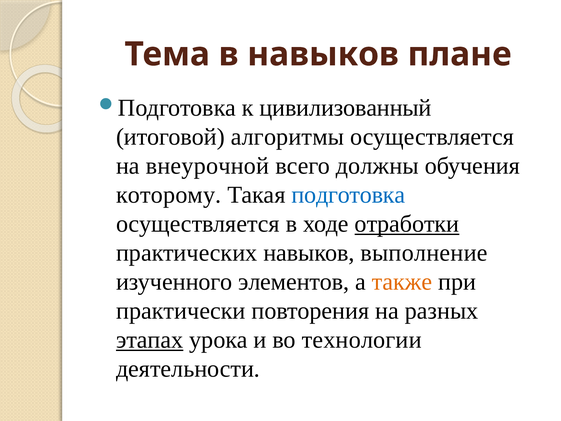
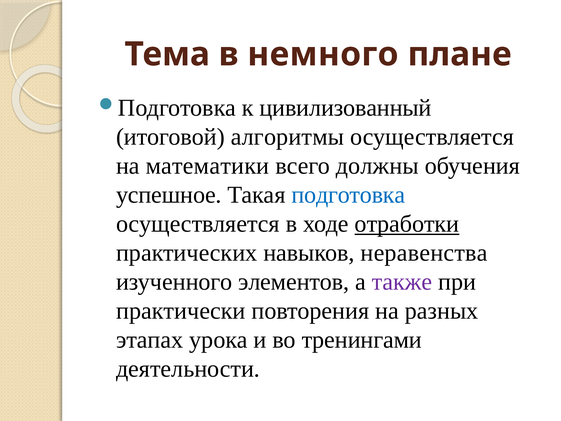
в навыков: навыков -> немного (323, 54)
внеурочной: внеурочной -> математики (207, 166)
которому: которому -> успешное (169, 195)
выполнение: выполнение -> неравенства (424, 253)
также colour: orange -> purple (402, 282)
этапах underline: present -> none (150, 340)
технологии: технологии -> тренингами (362, 340)
